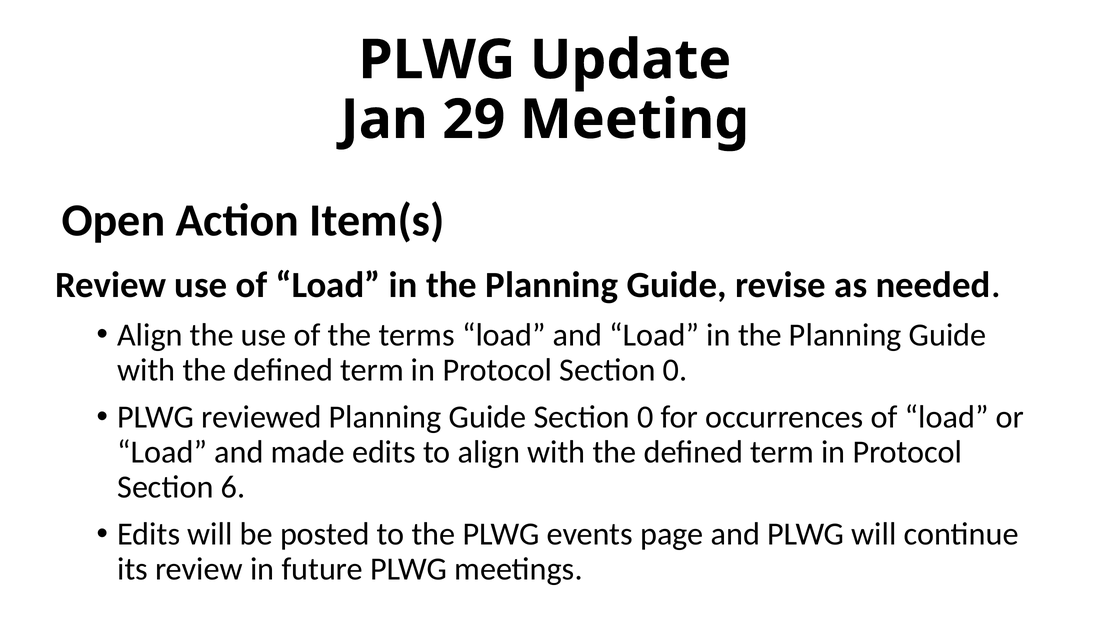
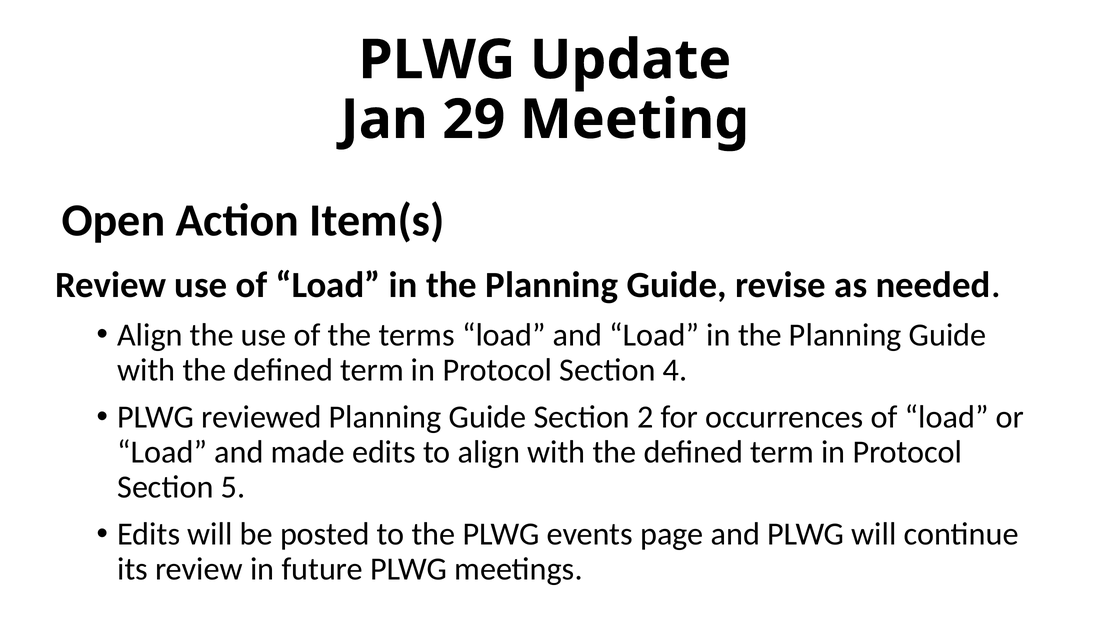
Protocol Section 0: 0 -> 4 (675, 370)
Guide Section 0: 0 -> 2 (645, 417)
6: 6 -> 5 (233, 487)
